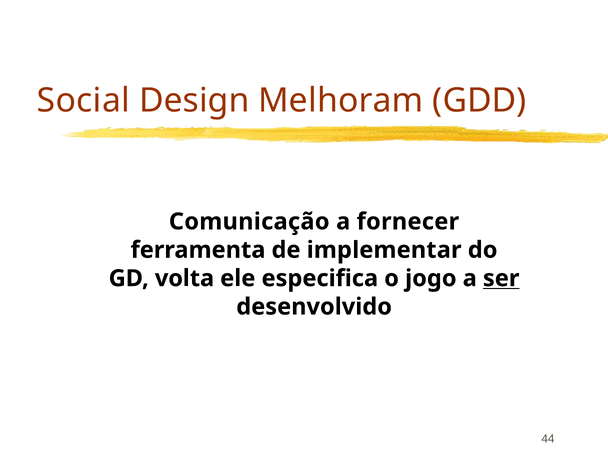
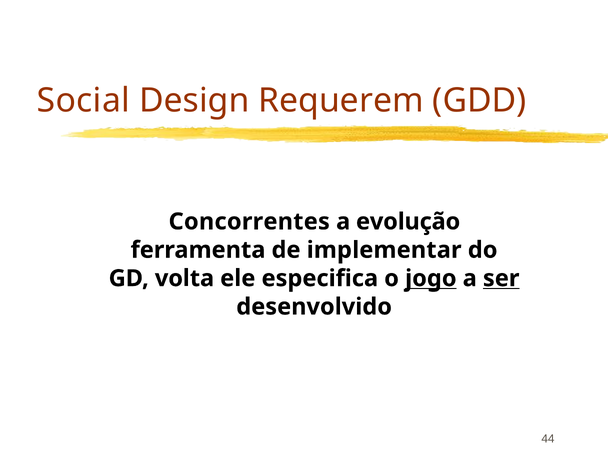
Melhoram: Melhoram -> Requerem (341, 101)
Comunicação: Comunicação -> Concorrentes (249, 222)
fornecer: fornecer -> evolução (408, 222)
jogo underline: none -> present (431, 278)
